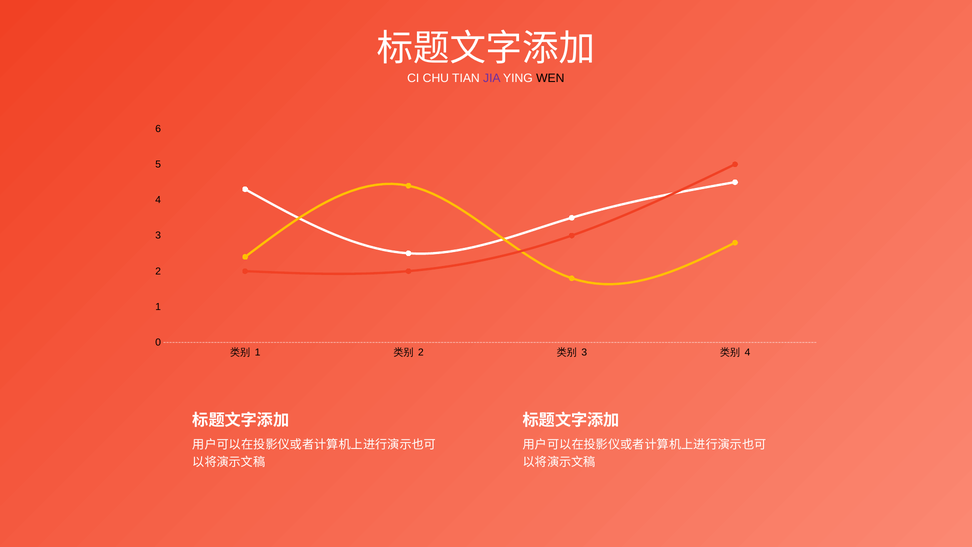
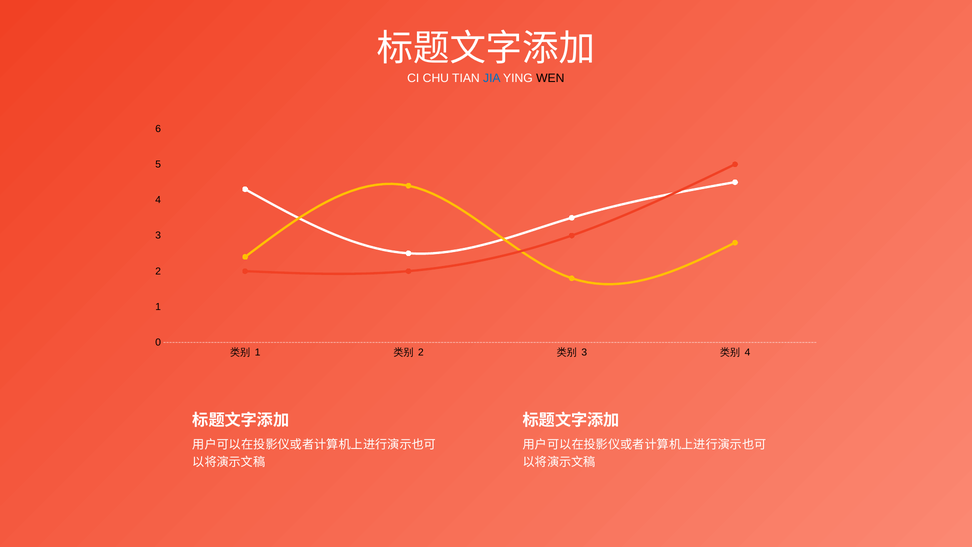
JIA colour: purple -> blue (492, 78)
